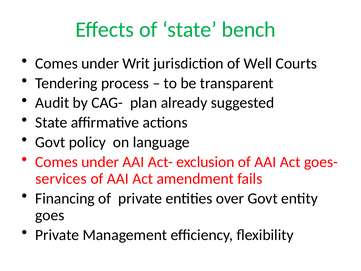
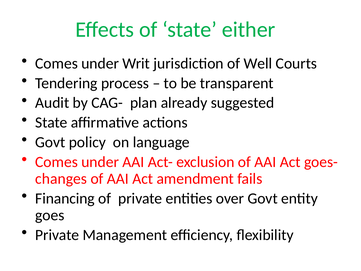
bench: bench -> either (249, 30)
services: services -> changes (61, 179)
